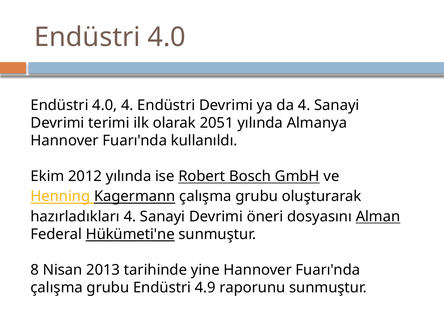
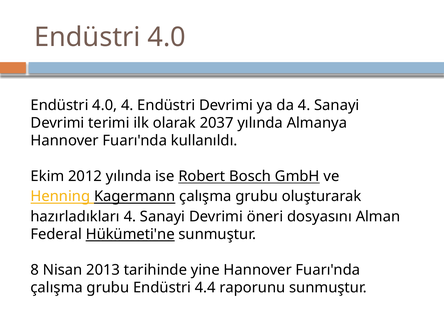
2051: 2051 -> 2037 (217, 123)
Alman underline: present -> none (378, 217)
4.9: 4.9 -> 4.4 (205, 288)
